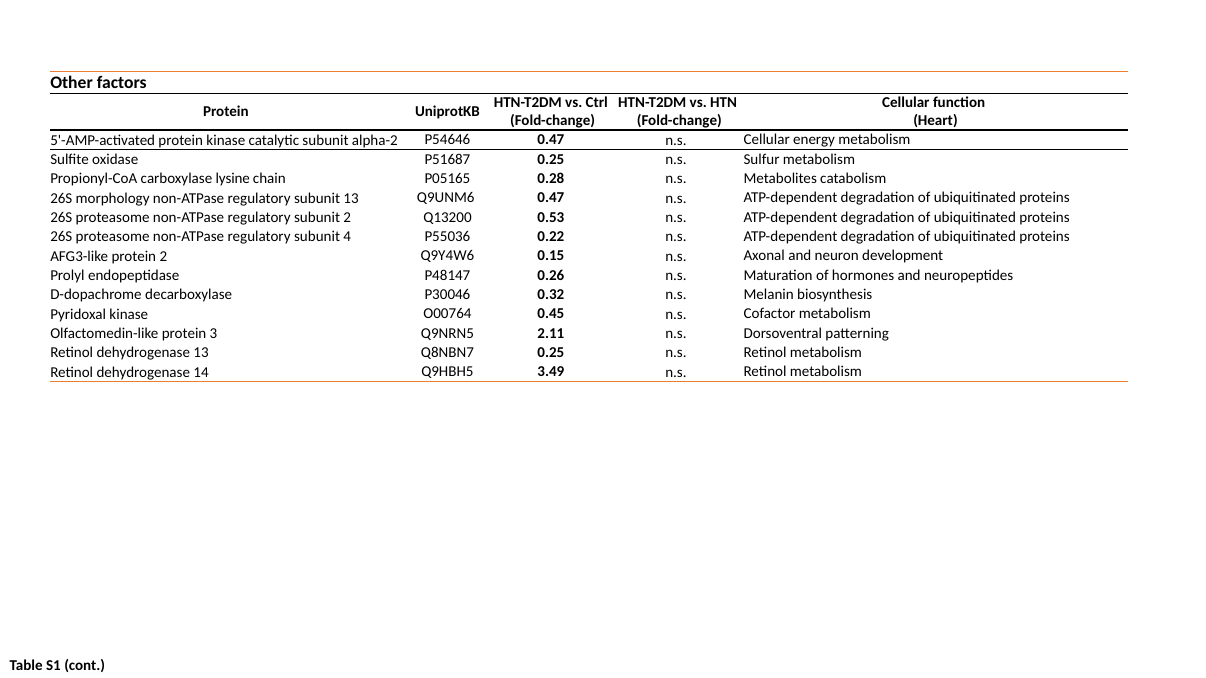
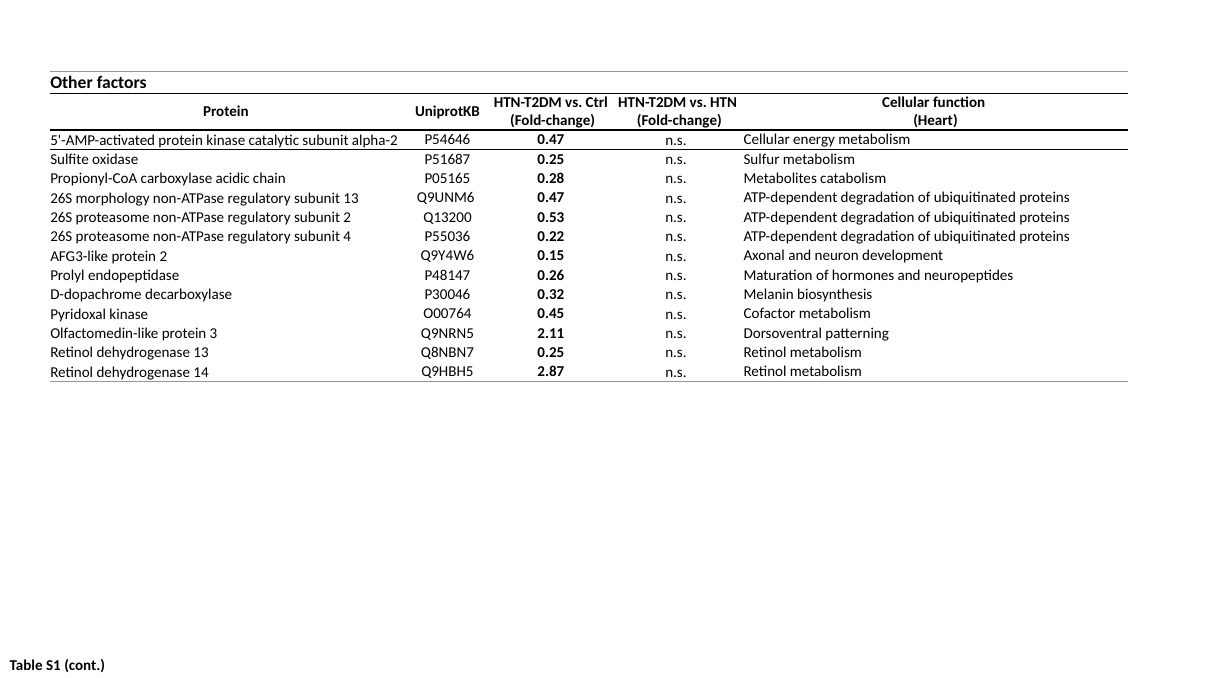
lysine: lysine -> acidic (233, 179)
3.49: 3.49 -> 2.87 (551, 372)
